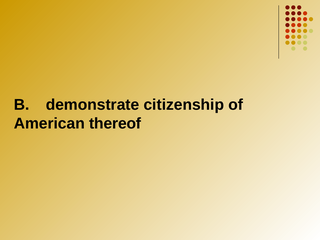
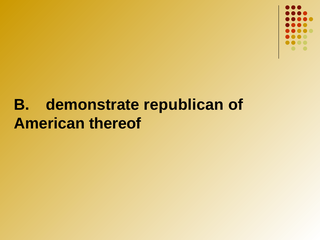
citizenship: citizenship -> republican (184, 105)
